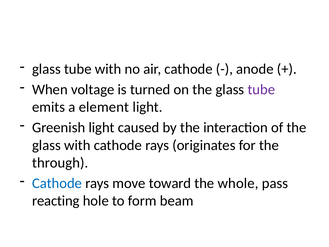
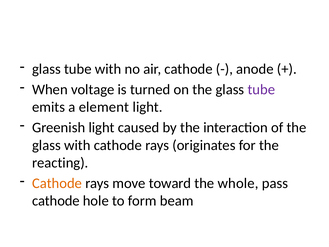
through: through -> reacting (60, 163)
Cathode colour: blue -> orange (57, 183)
reacting: reacting -> cathode (56, 201)
